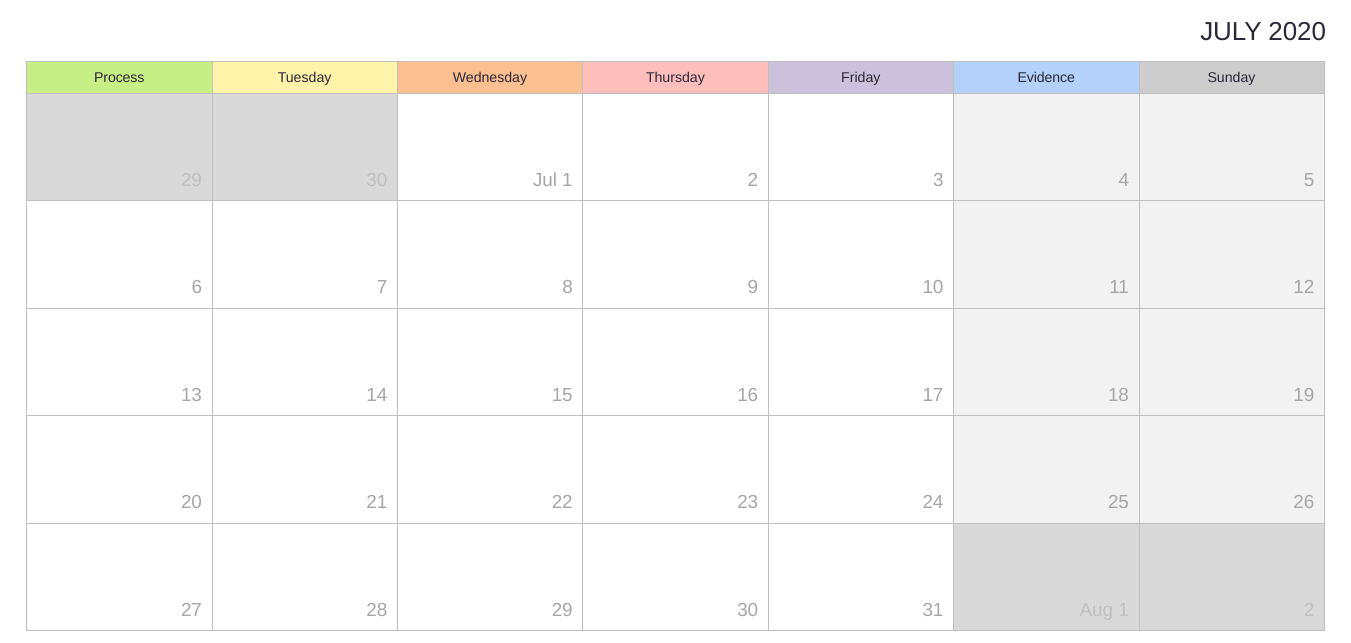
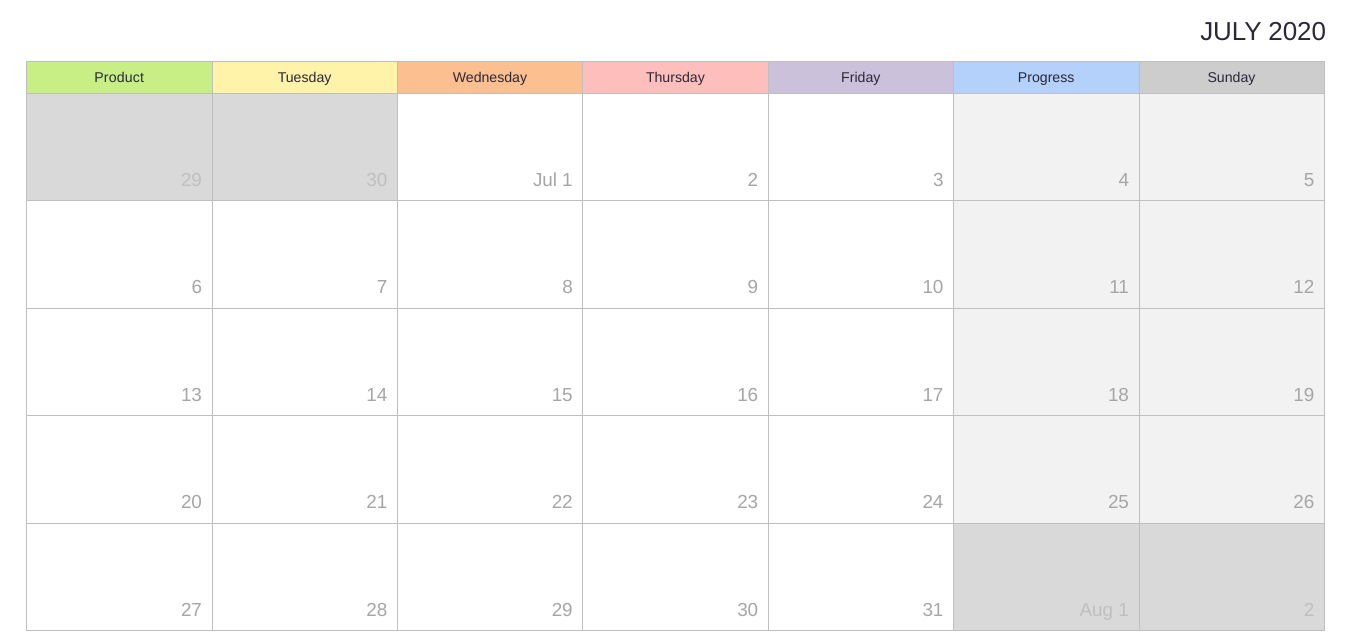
Process: Process -> Product (119, 77)
Evidence: Evidence -> Progress (1046, 77)
